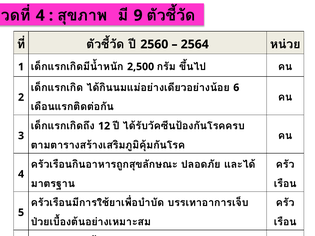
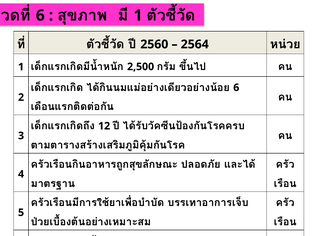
4: 4 -> 6 (40, 15)
9: 9 -> 1 (138, 15)
